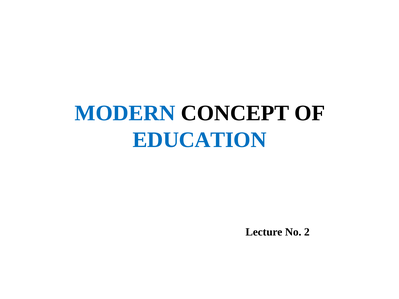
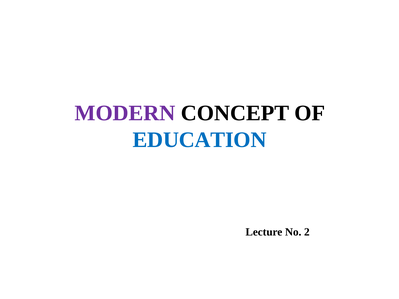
MODERN colour: blue -> purple (125, 113)
